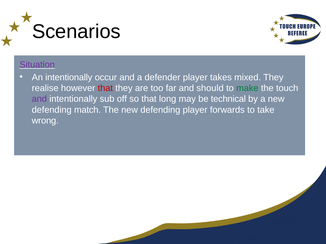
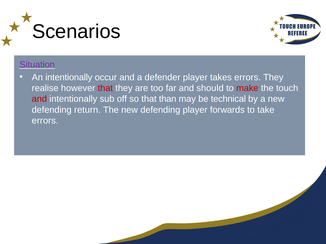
takes mixed: mixed -> errors (248, 77)
make colour: green -> red (247, 88)
and colour: purple -> red (39, 99)
long: long -> than (168, 99)
match: match -> return (87, 110)
wrong: wrong -> errors (45, 121)
